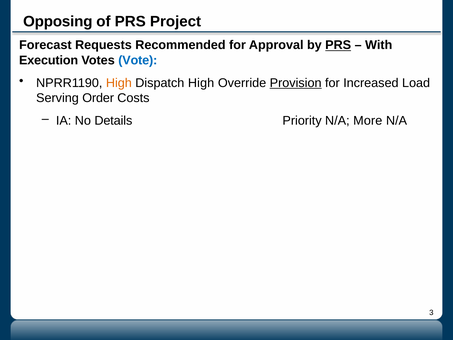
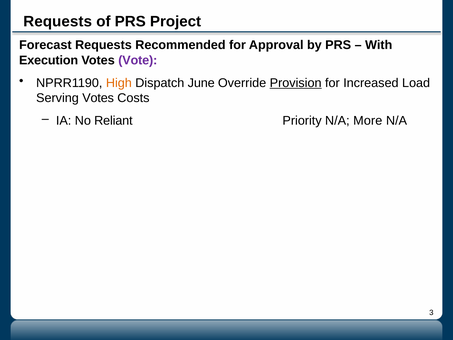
Opposing: Opposing -> Requests (58, 21)
PRS underline: present -> none (338, 45)
Vote colour: blue -> purple (138, 60)
Dispatch High: High -> June (201, 83)
Serving Order: Order -> Votes (98, 98)
Details: Details -> Reliant (113, 121)
